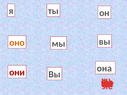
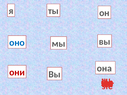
оно colour: orange -> blue (17, 43)
